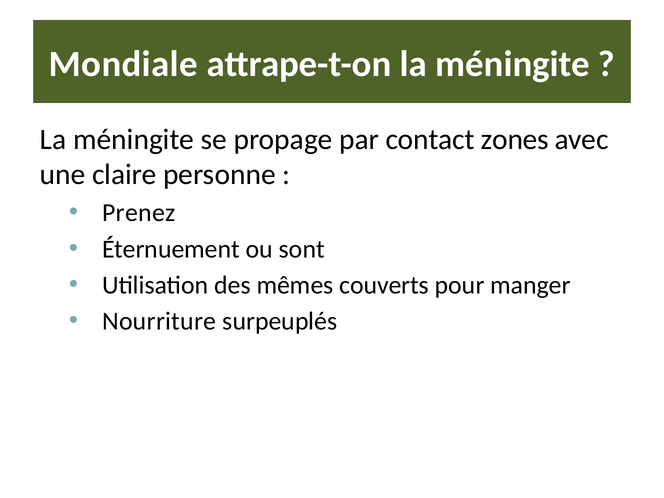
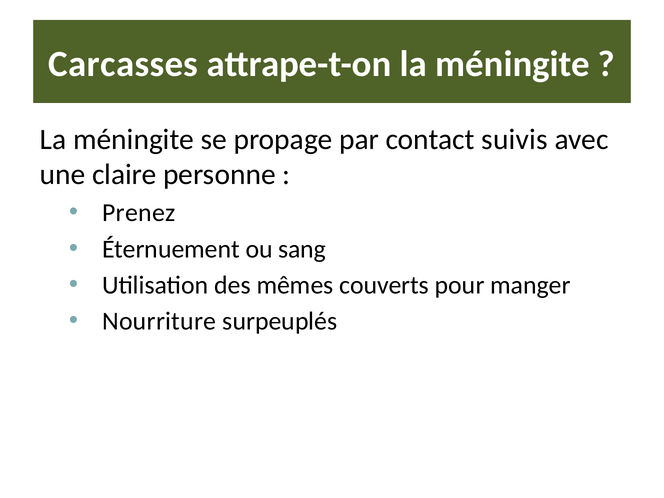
Mondiale: Mondiale -> Carcasses (123, 64)
zones: zones -> suivis (515, 139)
sont: sont -> sang (302, 249)
